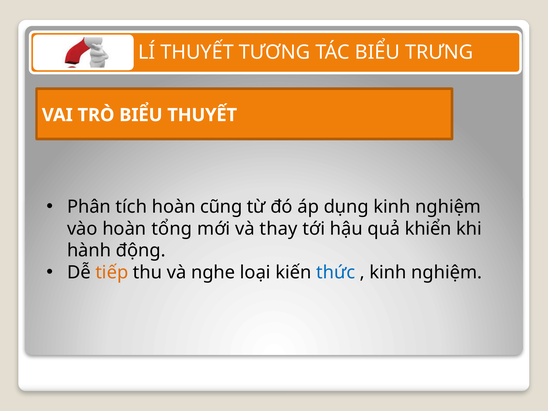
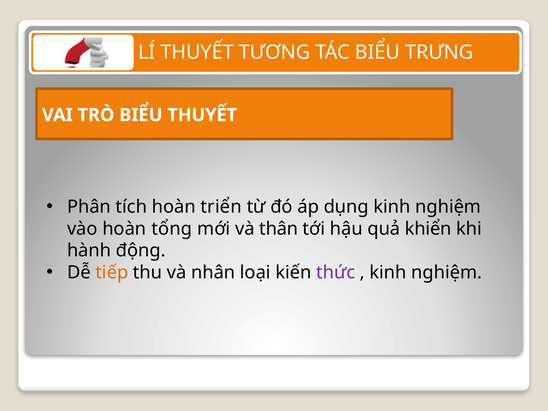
cũng: cũng -> triển (221, 207)
thay: thay -> thân (279, 229)
nghe: nghe -> nhân (213, 272)
thức colour: blue -> purple (336, 272)
